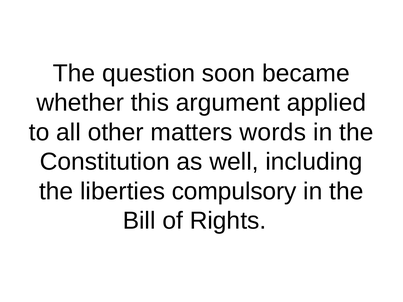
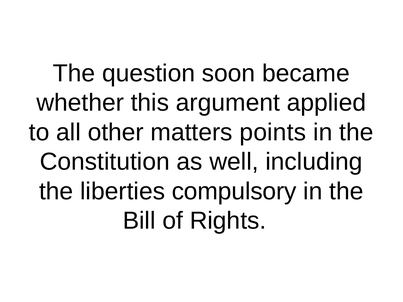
words: words -> points (273, 132)
